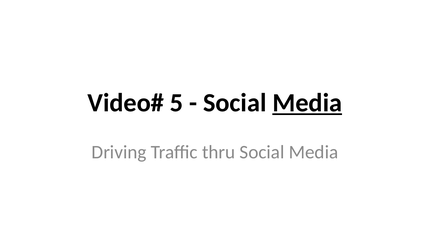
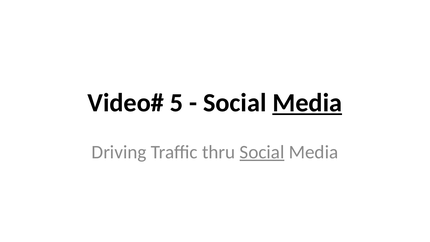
Social underline: none -> present (262, 152)
